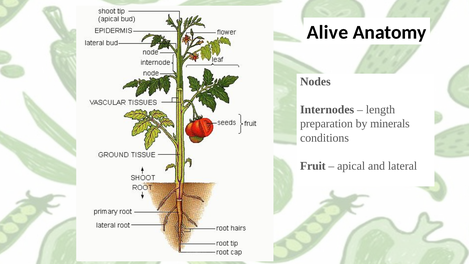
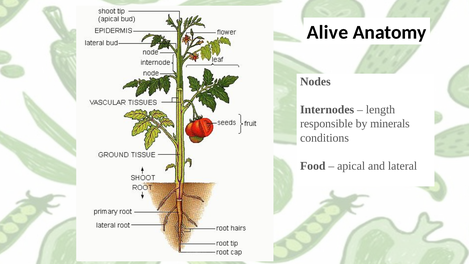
preparation: preparation -> responsible (326, 124)
Fruit: Fruit -> Food (313, 166)
